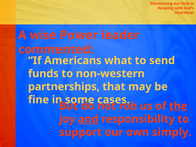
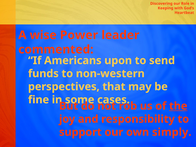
what: what -> upon (118, 61)
partnerships: partnerships -> perspectives (64, 87)
and underline: present -> none (88, 119)
